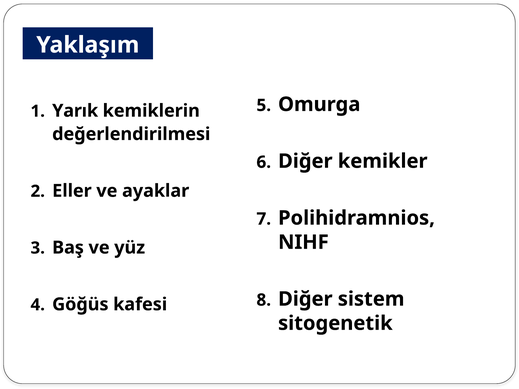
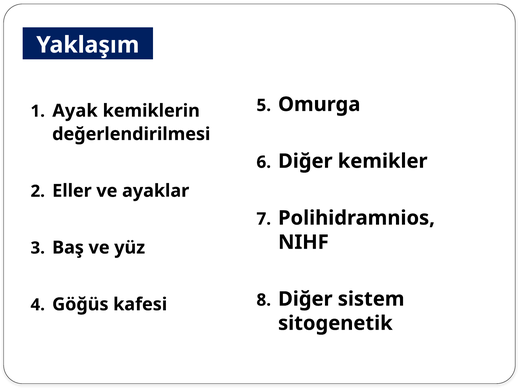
Yarık: Yarık -> Ayak (75, 111)
